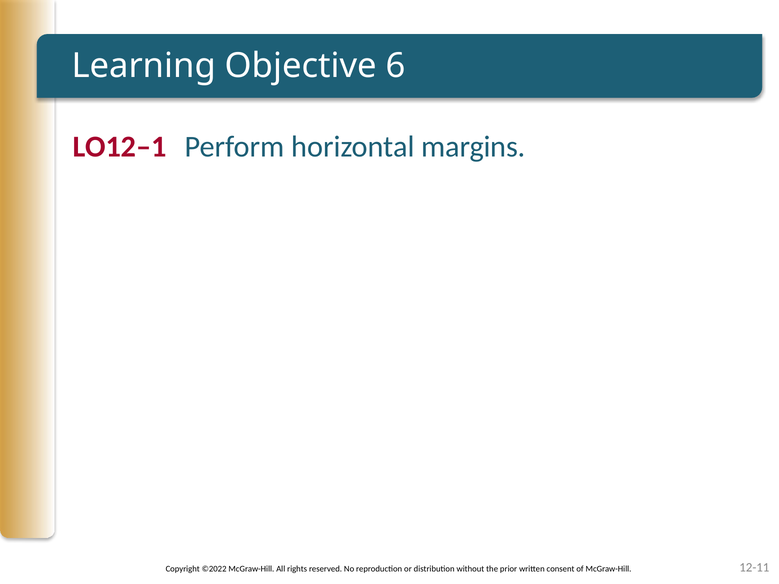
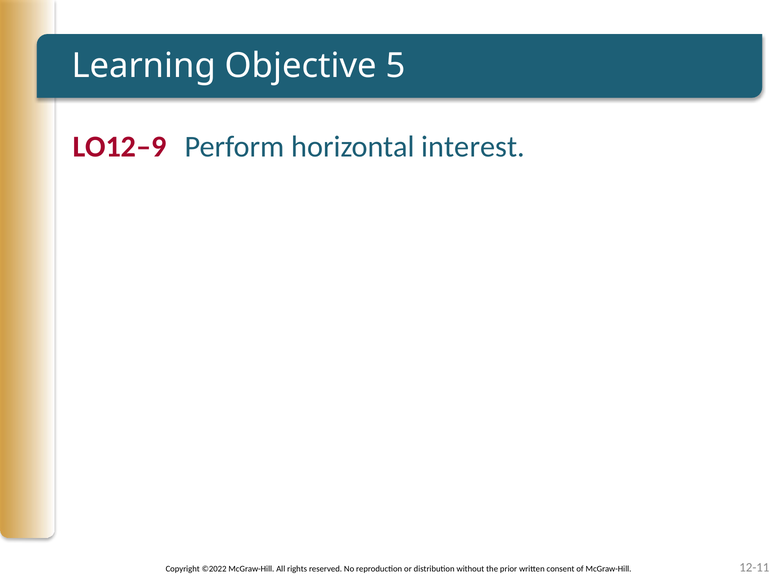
6: 6 -> 5 (396, 66)
LO12–1: LO12–1 -> LO12–9 (120, 147)
margins: margins -> interest (473, 147)
